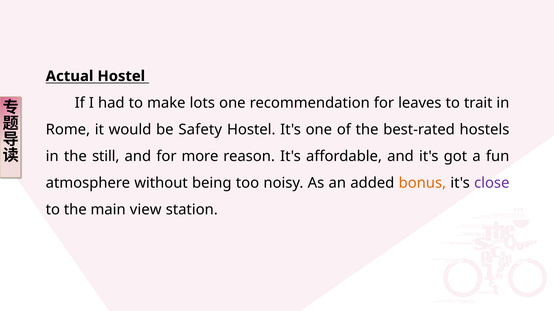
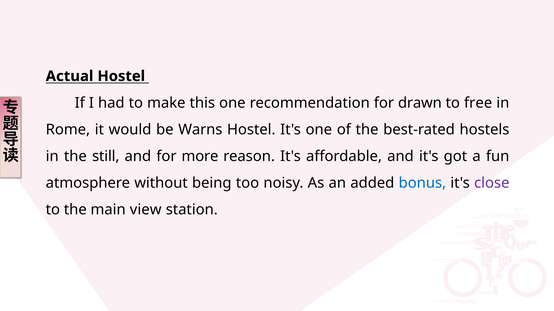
lots: lots -> this (202, 103)
leaves: leaves -> drawn (420, 103)
trait: trait -> free (478, 103)
Safety: Safety -> Warns (200, 129)
bonus colour: orange -> blue (422, 183)
